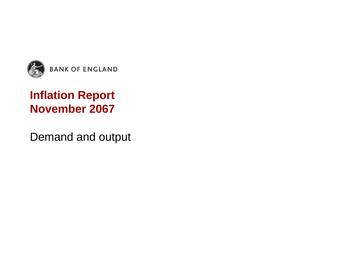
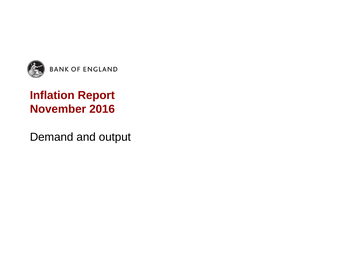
2067: 2067 -> 2016 (102, 109)
